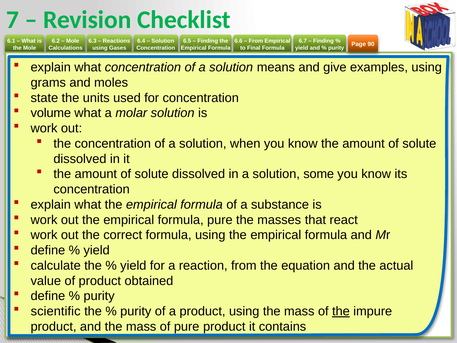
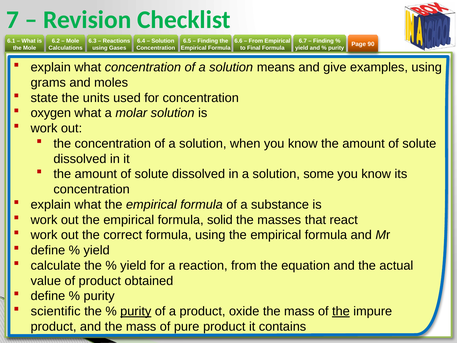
volume: volume -> oxygen (51, 113)
formula pure: pure -> solid (220, 220)
purity underline: none -> present (136, 311)
product using: using -> oxide (244, 311)
